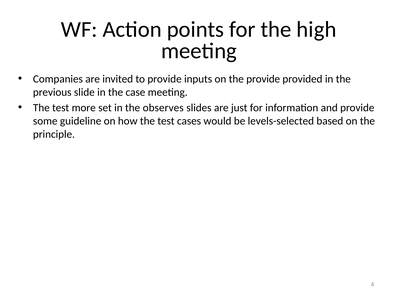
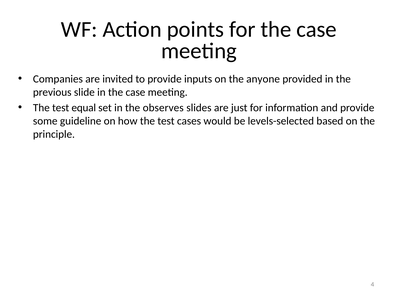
for the high: high -> case (317, 29)
the provide: provide -> anyone (263, 79)
more: more -> equal (84, 108)
